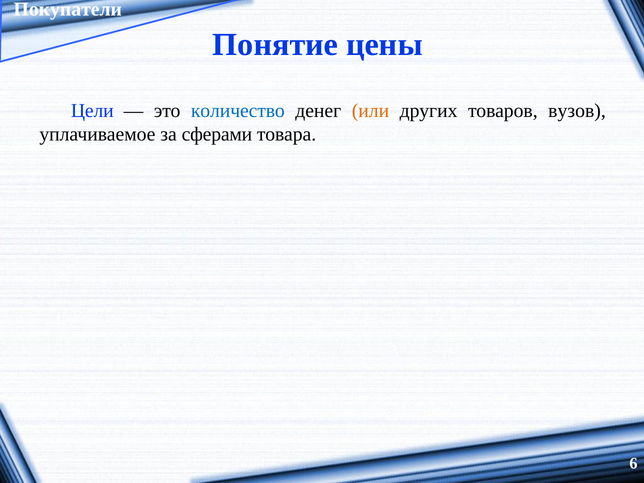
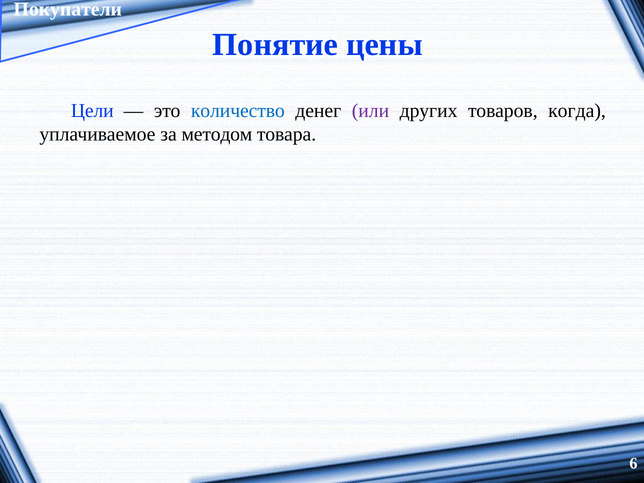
или colour: orange -> purple (370, 111)
вузов: вузов -> когда (577, 111)
сферами: сферами -> методом (217, 134)
